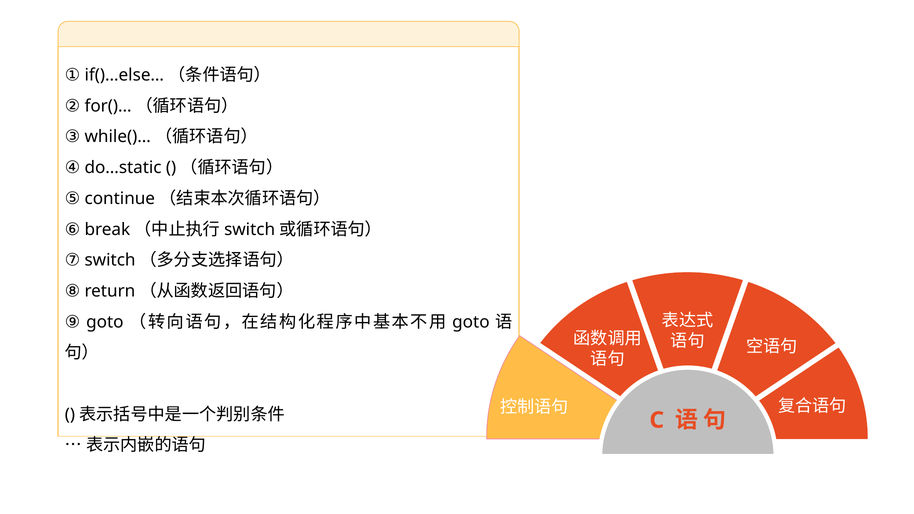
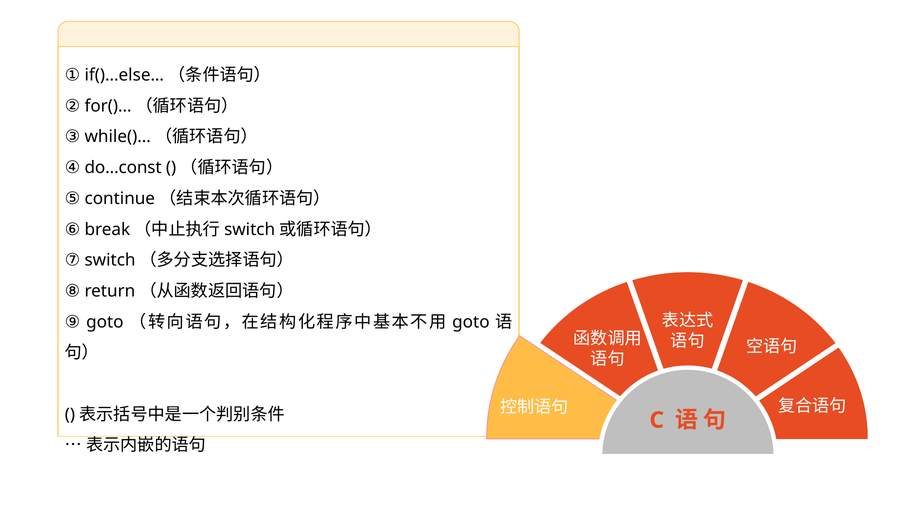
do…static: do…static -> do…const (123, 168)
